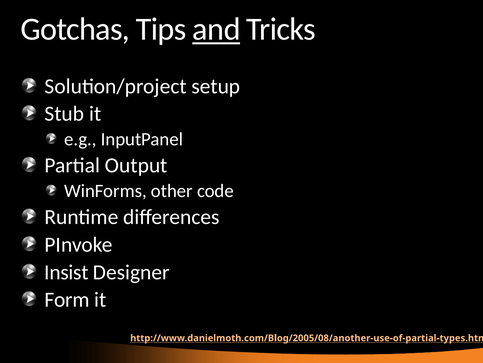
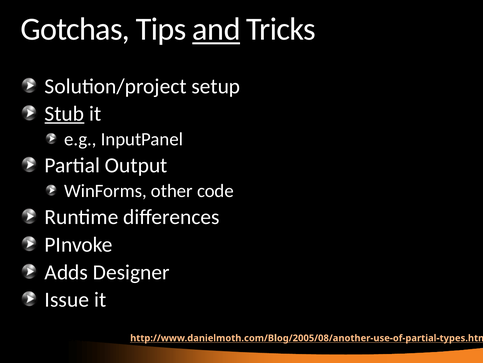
Stub underline: none -> present (64, 114)
Insist: Insist -> Adds (66, 272)
Form: Form -> Issue (67, 299)
